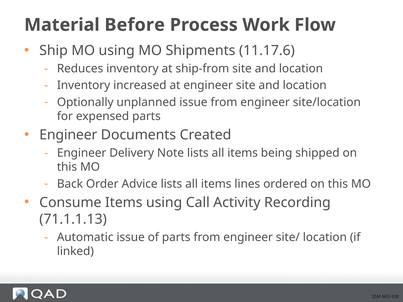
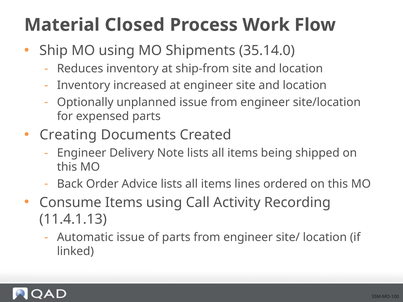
Before: Before -> Closed (135, 25)
11.17.6: 11.17.6 -> 35.14.0 (267, 51)
Engineer: Engineer -> Creating (68, 135)
71.1.1.13: 71.1.1.13 -> 11.4.1.13 (73, 219)
